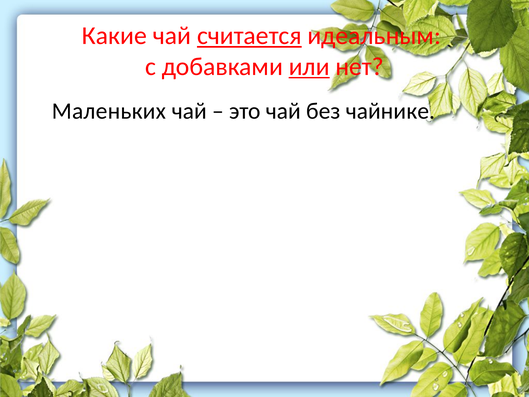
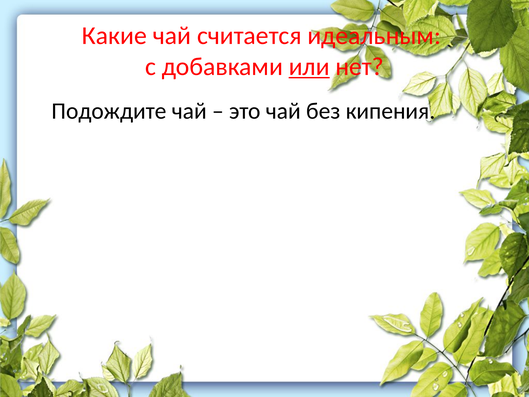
считается underline: present -> none (249, 36)
Маленьких: Маленьких -> Подождите (109, 111)
чайнике: чайнике -> кипения (391, 111)
